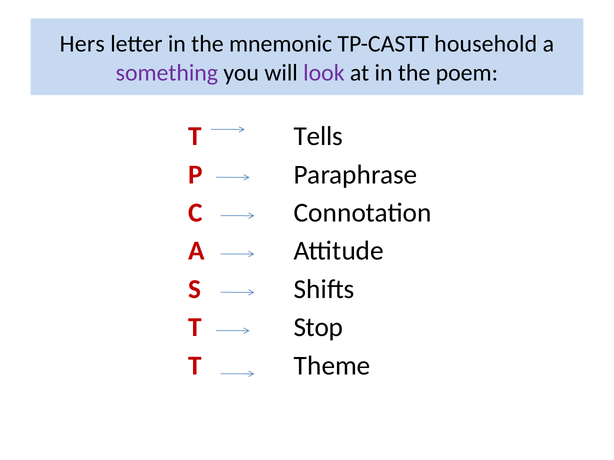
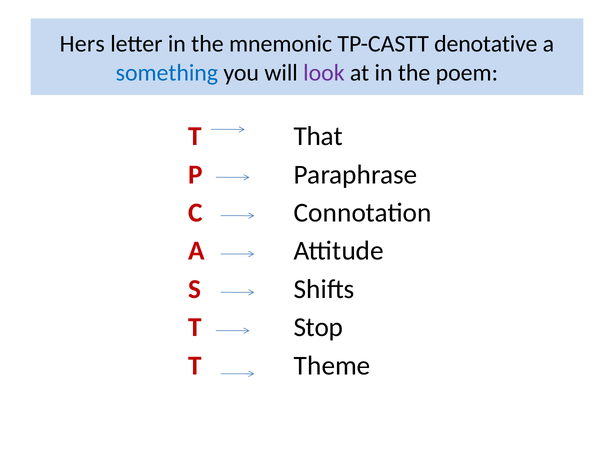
household: household -> denotative (486, 44)
something colour: purple -> blue (167, 73)
Tells: Tells -> That (318, 136)
